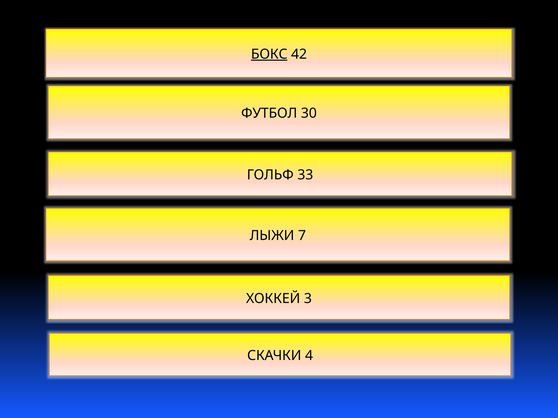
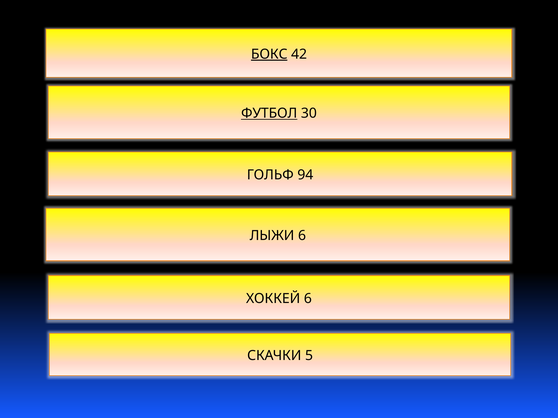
ФУТБОЛ underline: none -> present (269, 114)
33: 33 -> 94 (305, 175)
ЛЫЖИ 7: 7 -> 6 (302, 236)
ХОККЕЙ 3: 3 -> 6 (308, 299)
4: 4 -> 5 (309, 356)
